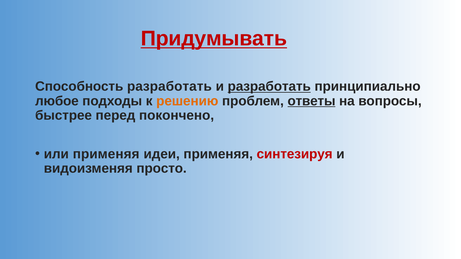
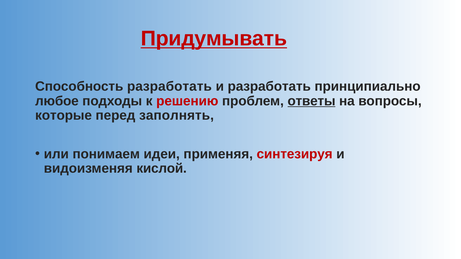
разработать underline: present -> none (269, 87)
решению colour: orange -> red (187, 101)
быстрее: быстрее -> которые (64, 116)
покончено: покончено -> заполнять (177, 116)
или применяя: применяя -> понимаем (106, 154)
просто: просто -> кислой (162, 169)
